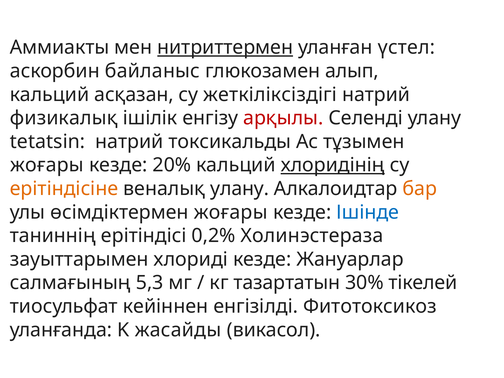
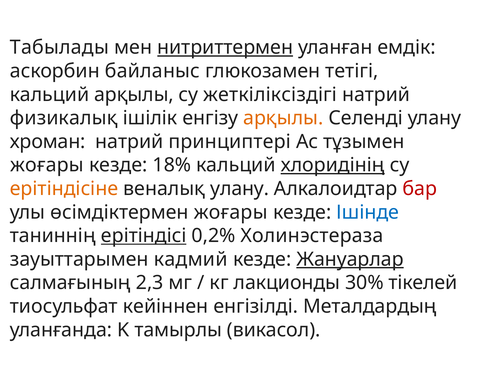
Аммиакты: Аммиакты -> Табылады (59, 48)
үстел: үстел -> емдік (407, 48)
алып: алып -> тетігі (352, 71)
кальций асқазан: асқазан -> арқылы (134, 95)
арқылы colour: red -> orange (283, 118)
tetatsin: tetatsin -> хроман (48, 142)
токсикальды: токсикальды -> принциптері (230, 142)
20%: 20% -> 18% (172, 165)
бар colour: orange -> red (420, 189)
ерітіндісі underline: none -> present (144, 236)
хлориді: хлориді -> кадмий (191, 259)
Жануарлар underline: none -> present (350, 259)
5,3: 5,3 -> 2,3 (150, 283)
тазартатын: тазартатын -> лакционды (287, 283)
Фитотоксикоз: Фитотоксикоз -> Металдардың (370, 306)
жасайды: жасайды -> тамырлы (178, 330)
